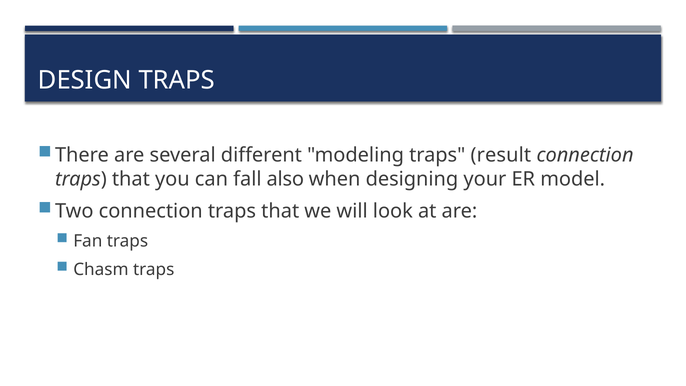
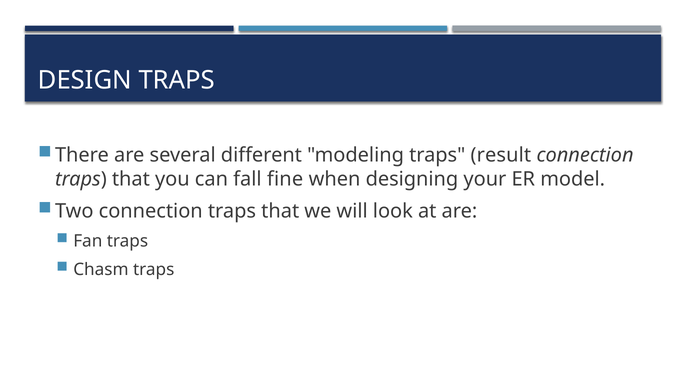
also: also -> fine (285, 179)
